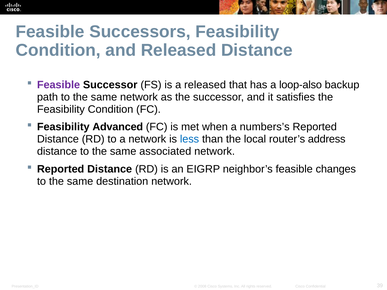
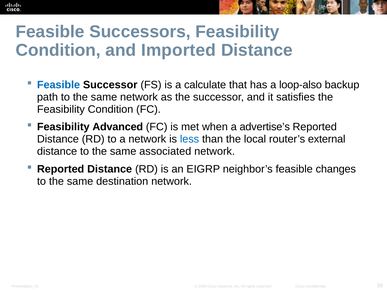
and Released: Released -> Imported (178, 50)
Feasible colour: purple -> blue (59, 85)
a released: released -> calculate (205, 85)
numbers’s: numbers’s -> advertise’s (265, 127)
address: address -> external (327, 139)
